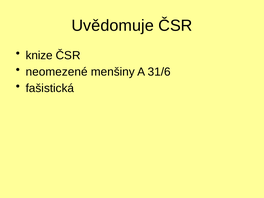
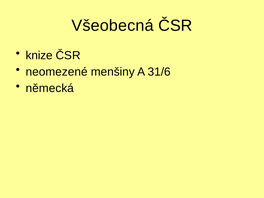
Uvědomuje: Uvědomuje -> Všeobecná (113, 26)
fašistická: fašistická -> německá (50, 88)
